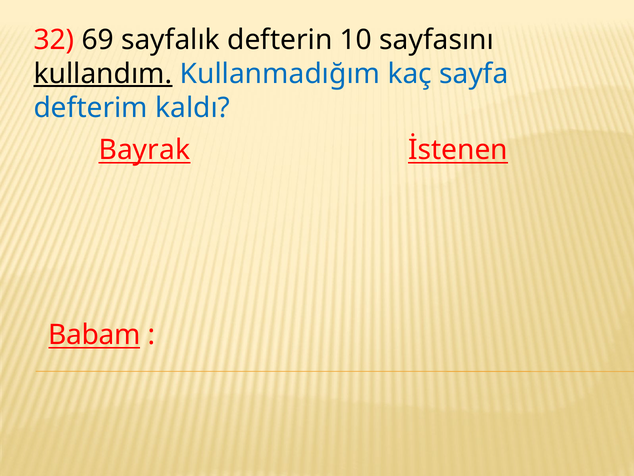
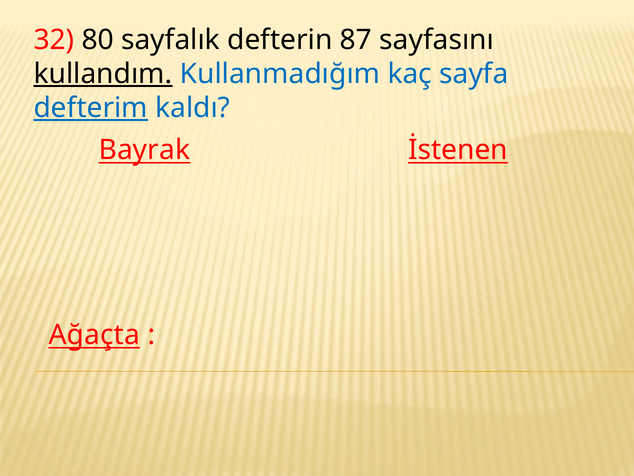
69: 69 -> 80 (98, 40)
10: 10 -> 87 (356, 40)
defterim underline: none -> present (91, 108)
Babam: Babam -> Ağaçta (94, 335)
